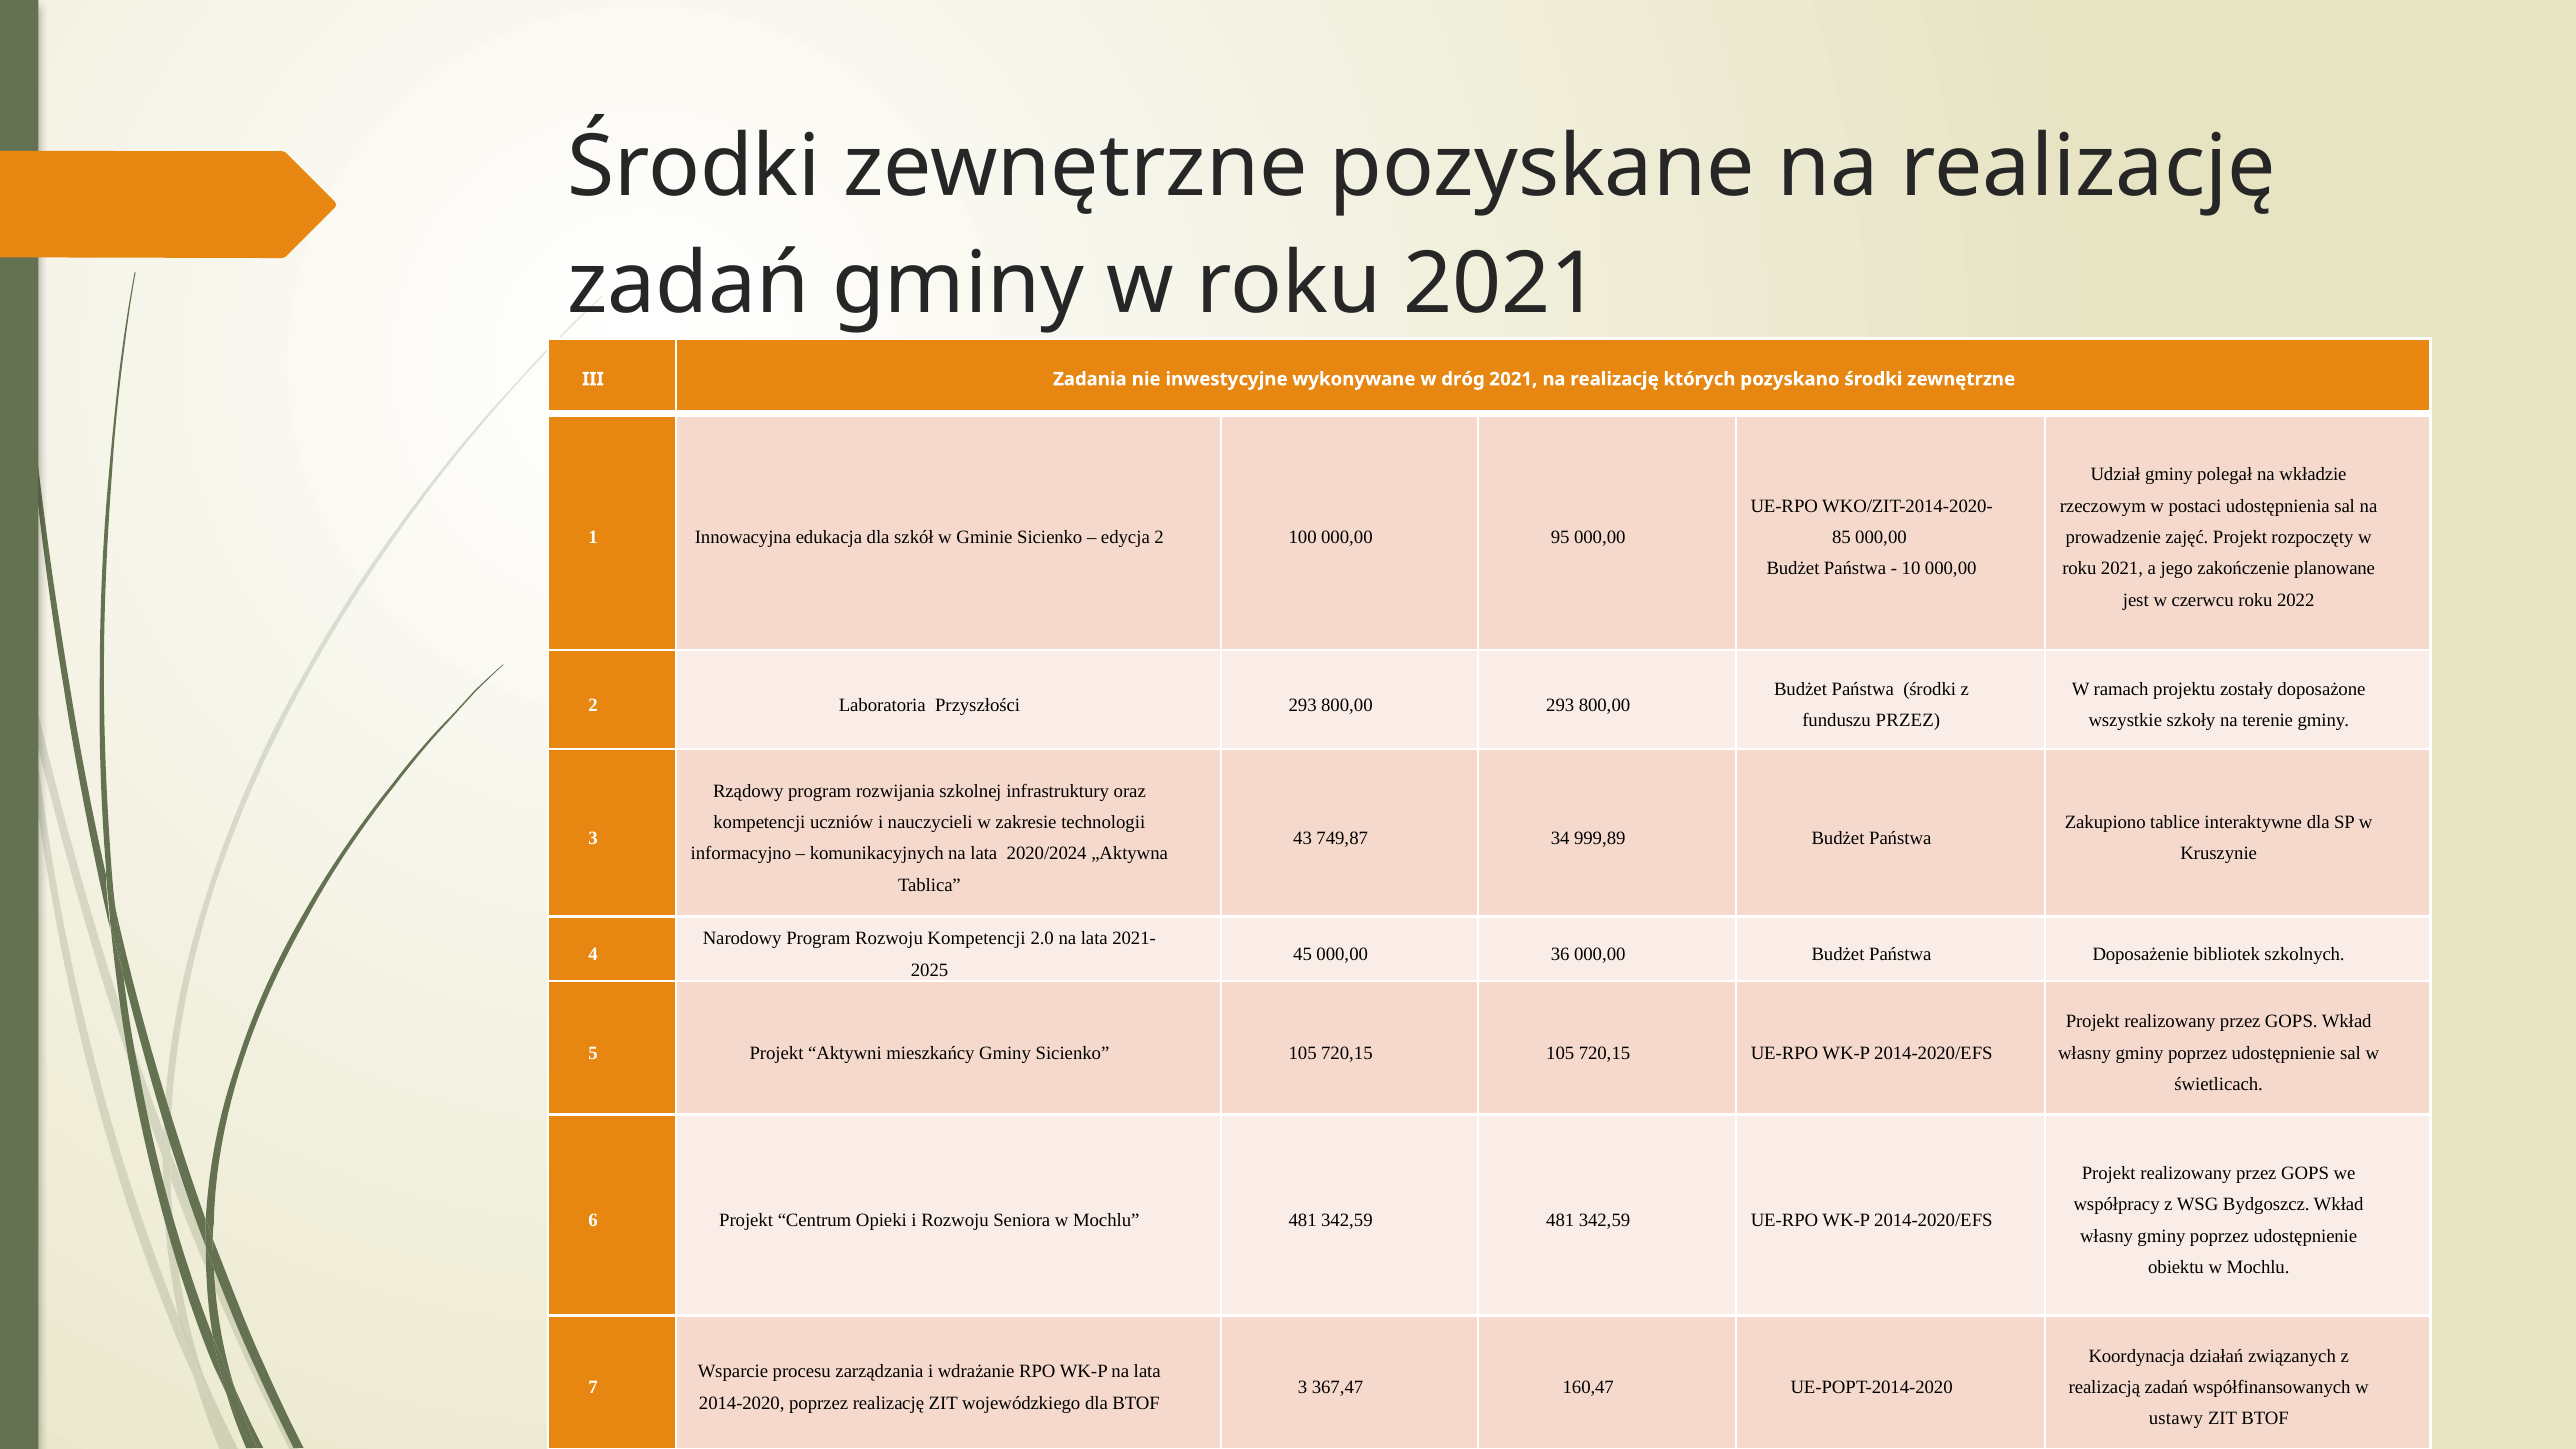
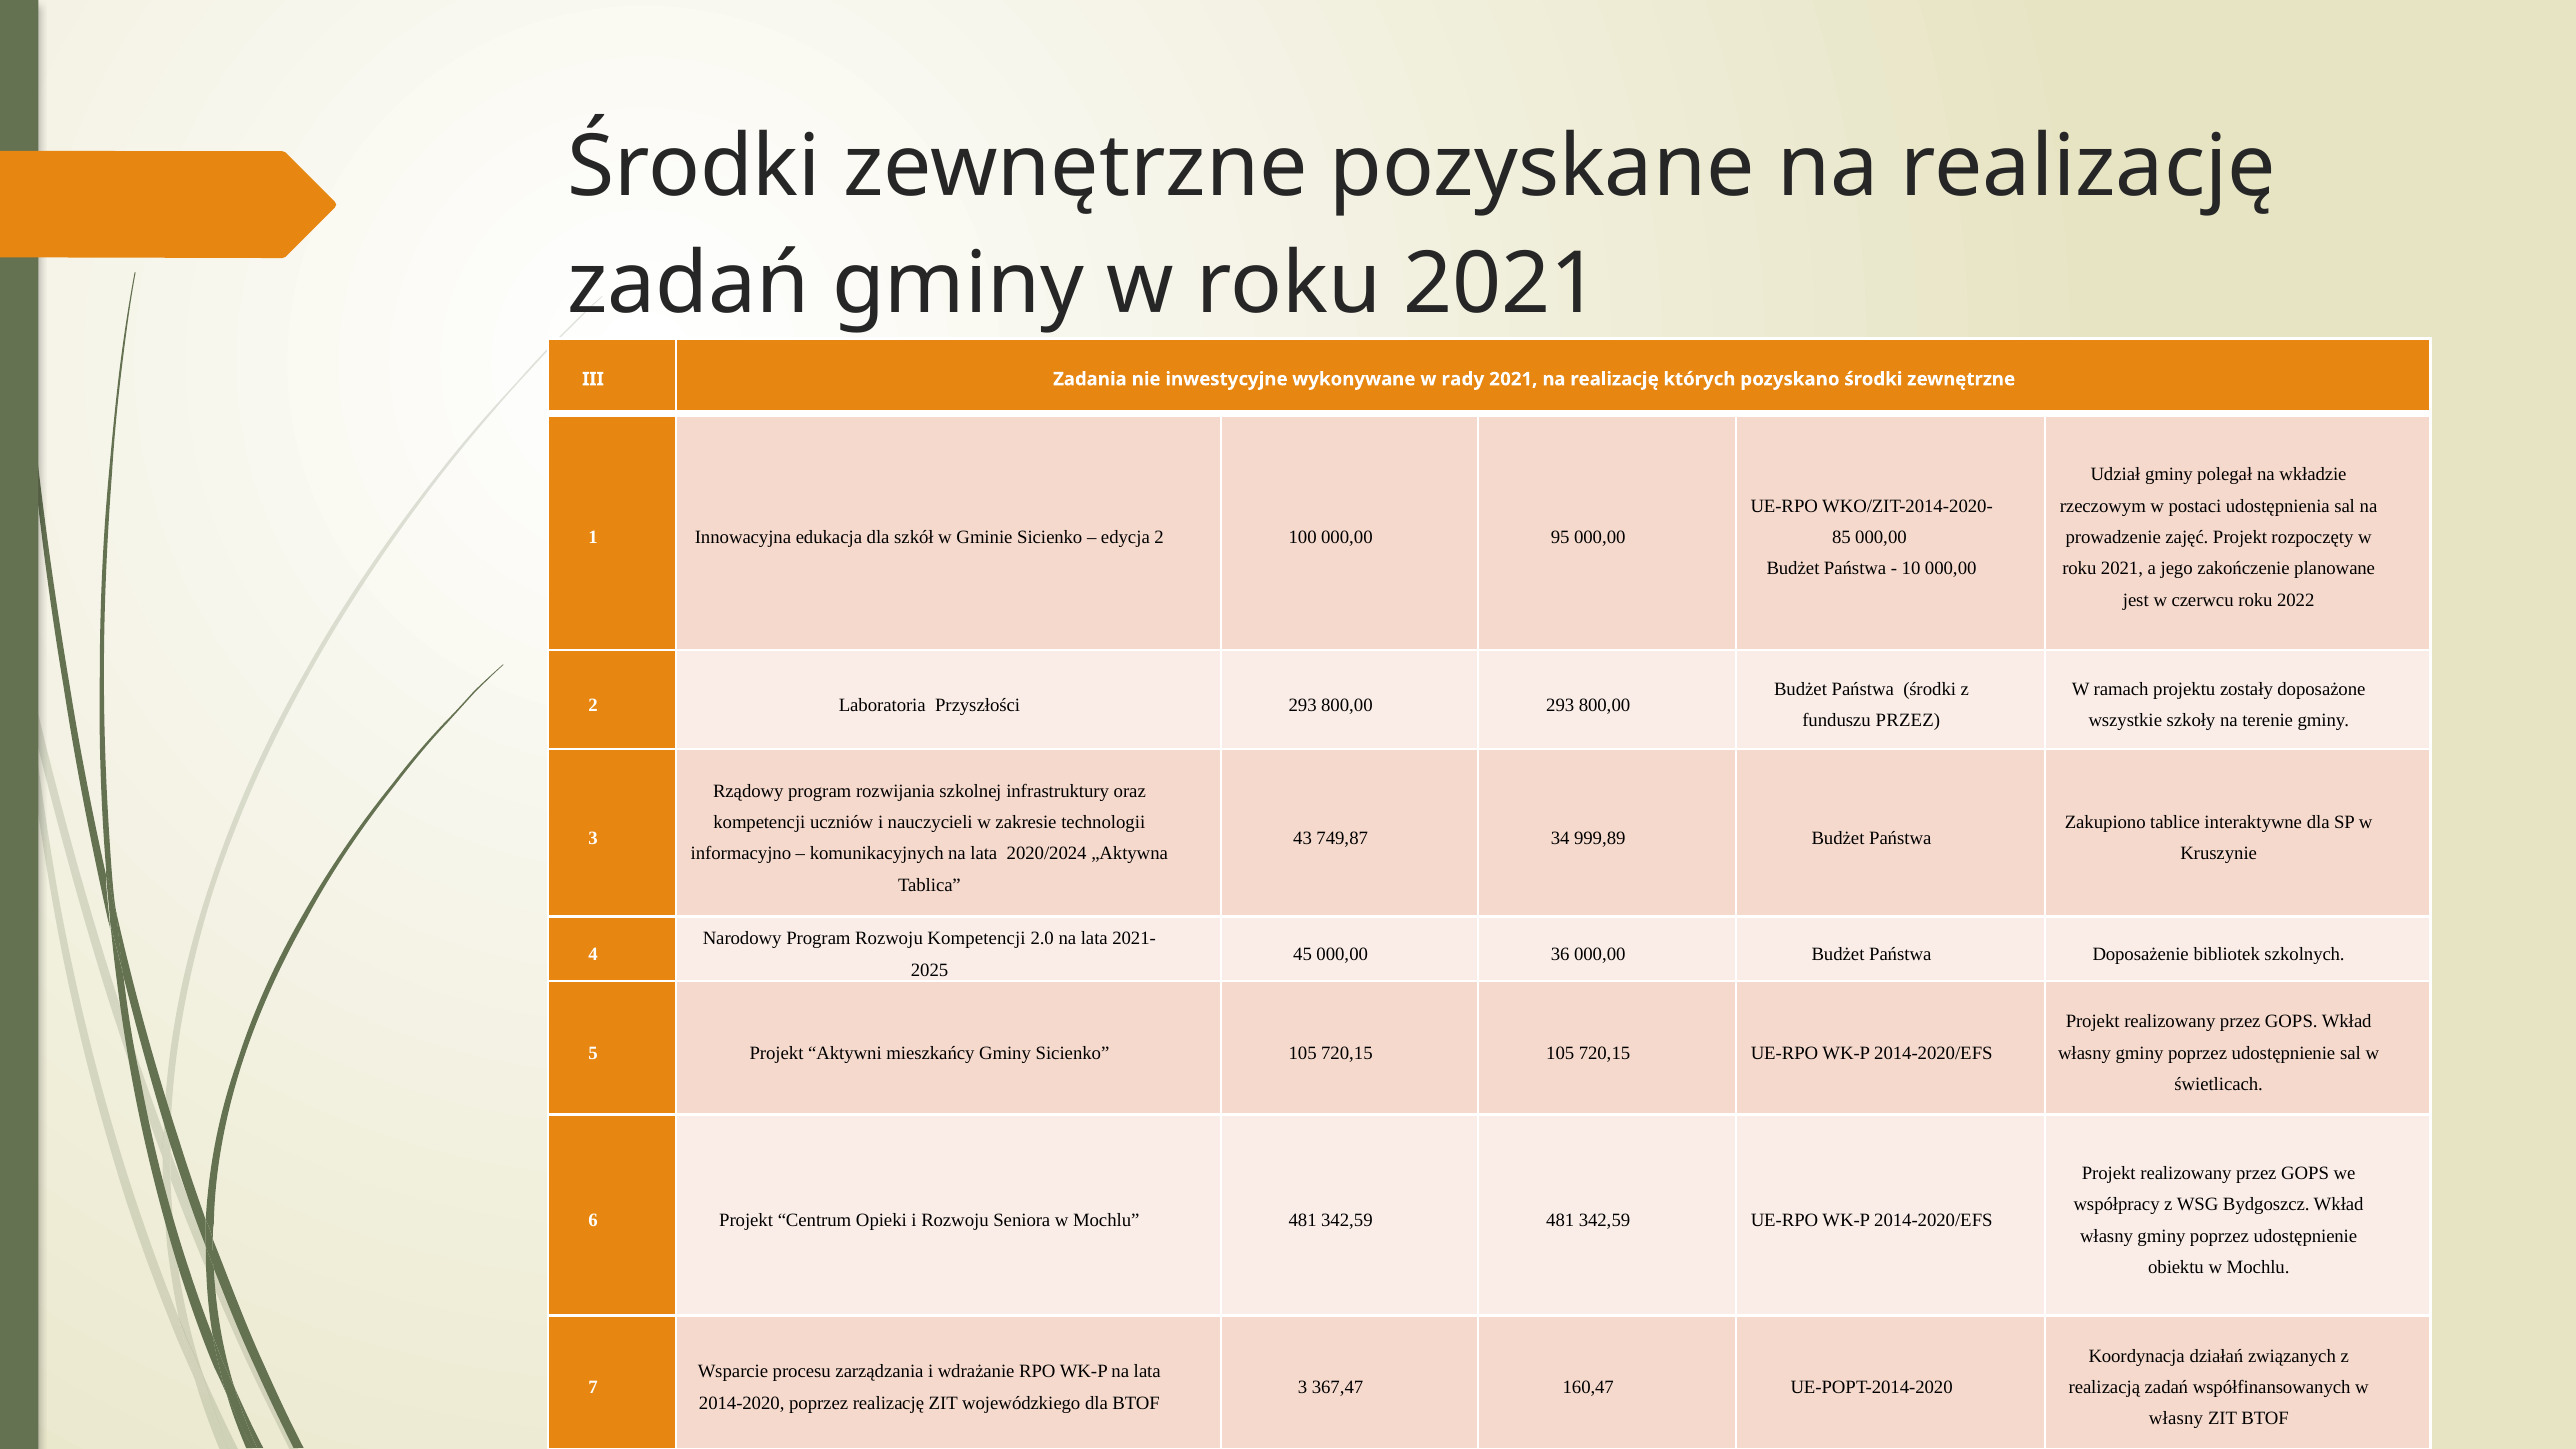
dróg: dróg -> rady (1463, 379)
ustawy: ustawy -> własny (2176, 1419)
